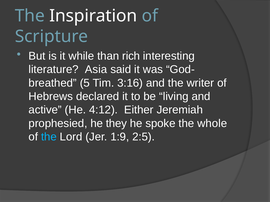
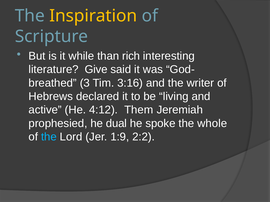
Inspiration colour: white -> yellow (93, 16)
Asia: Asia -> Give (96, 70)
5: 5 -> 3 (85, 83)
Either: Either -> Them (139, 110)
they: they -> dual (116, 124)
2:5: 2:5 -> 2:2 (144, 137)
